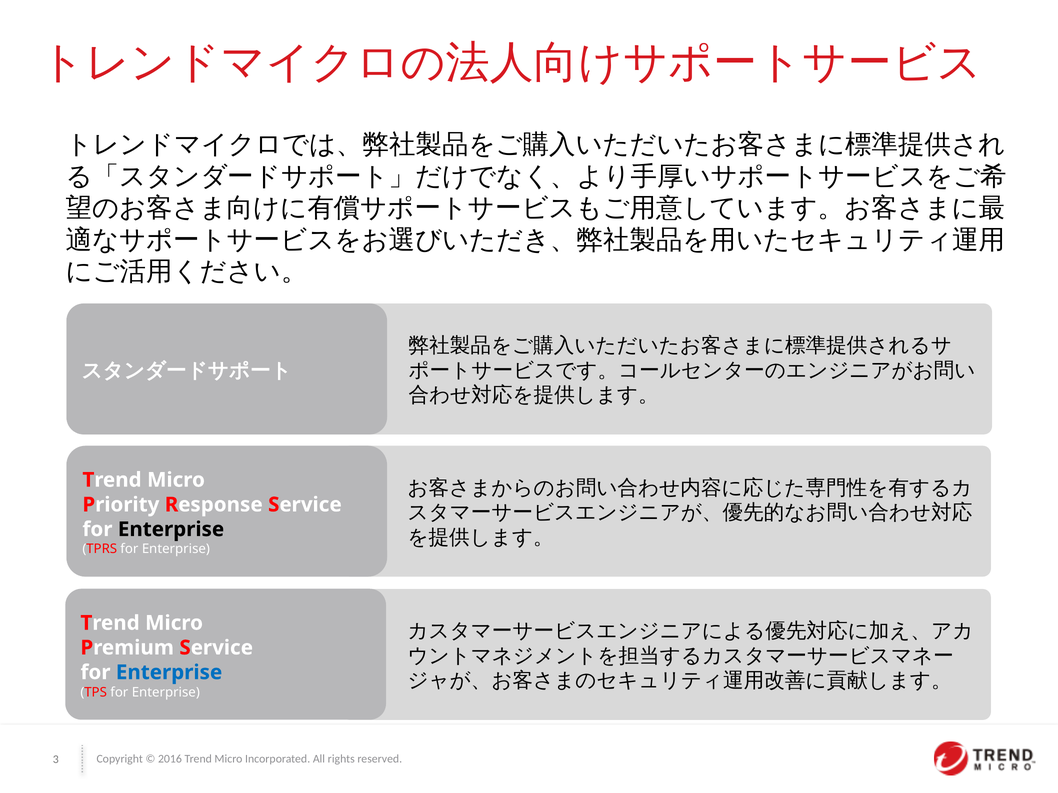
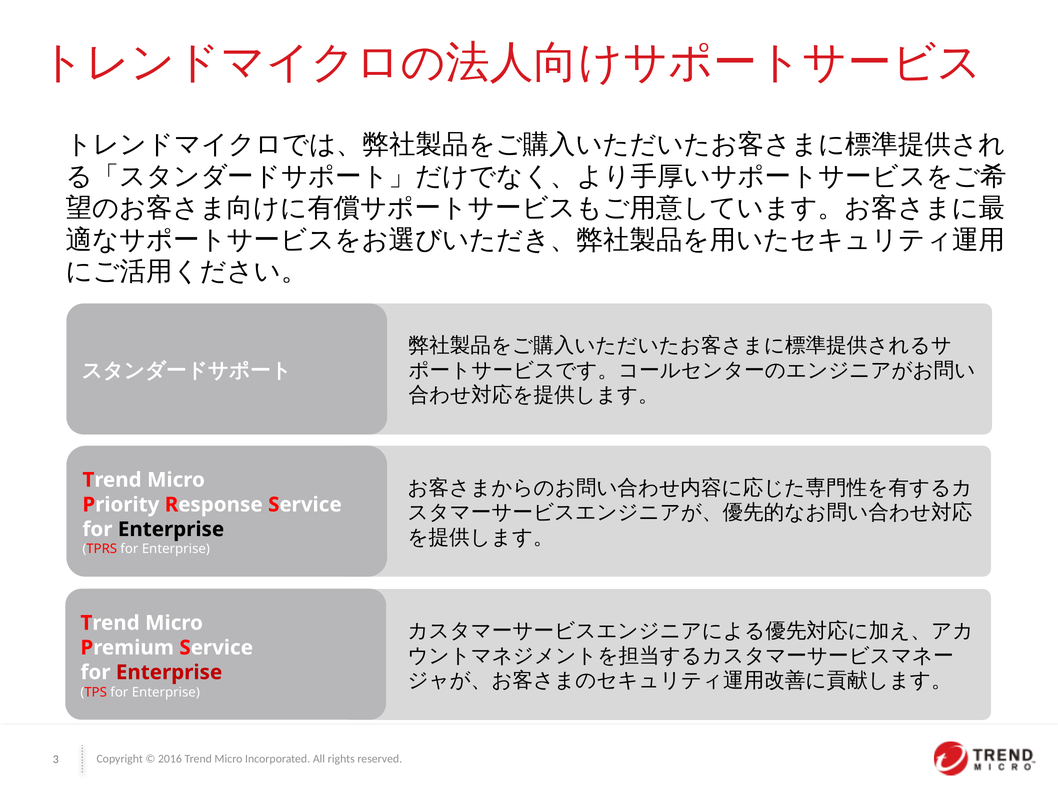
Enterprise colour: blue -> red (169, 673)
